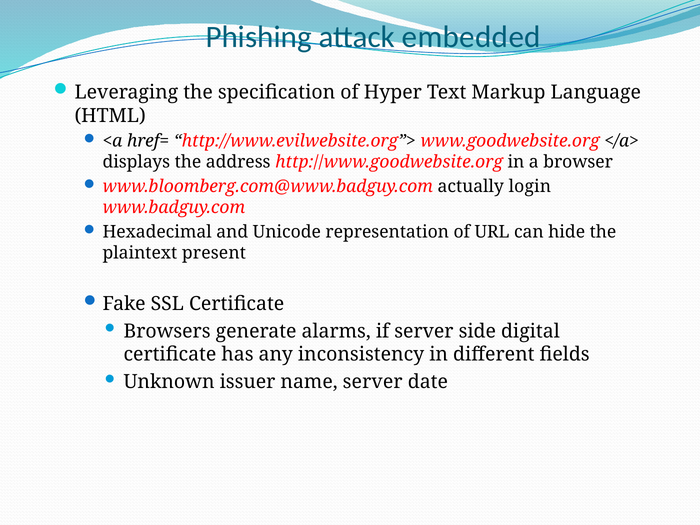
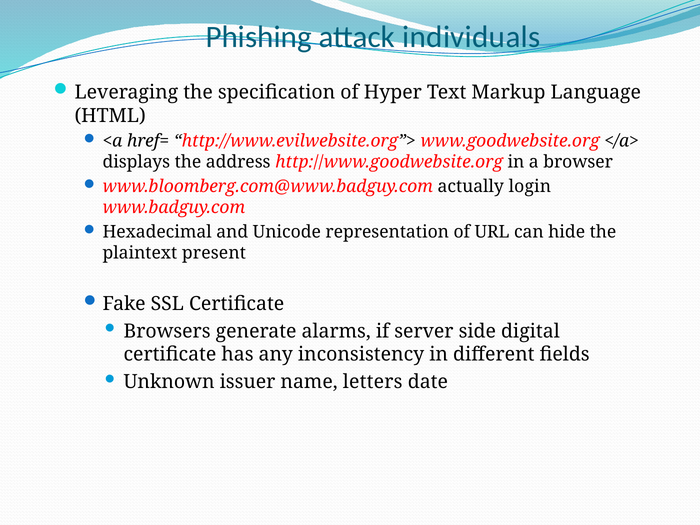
embedded: embedded -> individuals (471, 37)
name server: server -> letters (373, 382)
